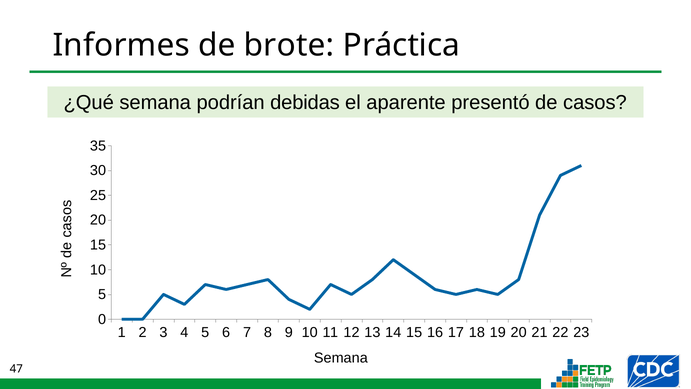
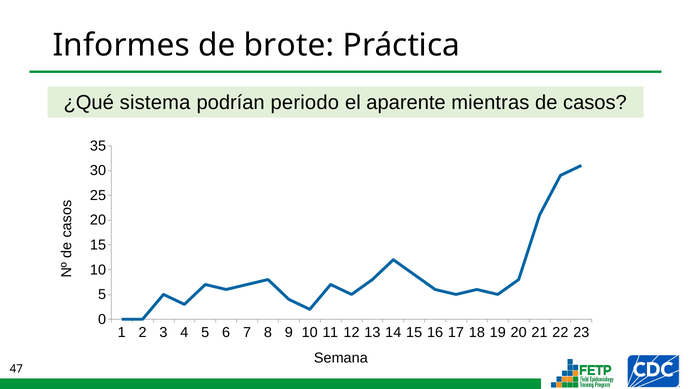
¿Qué semana: semana -> sistema (155, 102)
debidas: debidas -> periodo (305, 102)
presentó: presentó -> mientras (490, 102)
